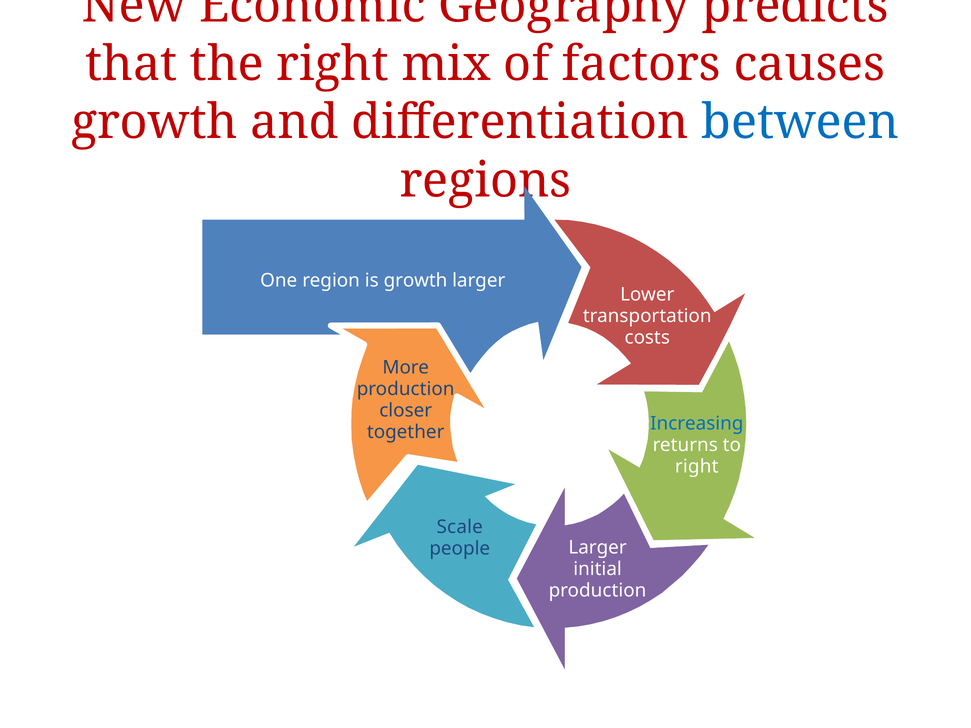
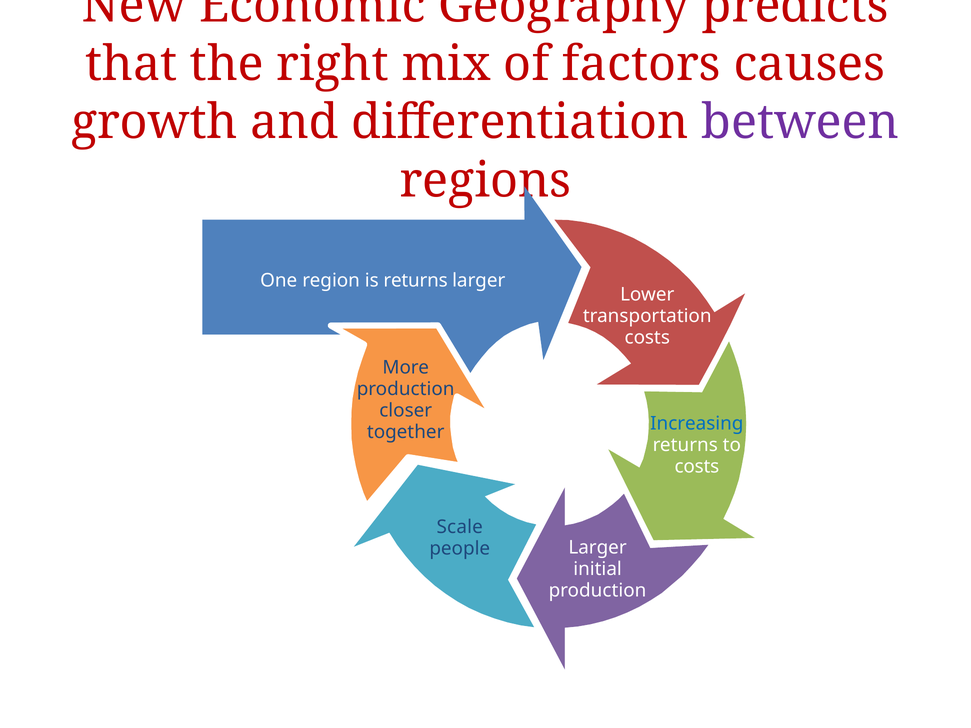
between colour: blue -> purple (800, 122)
is growth: growth -> returns (416, 281)
right: right -> costs (697, 467)
